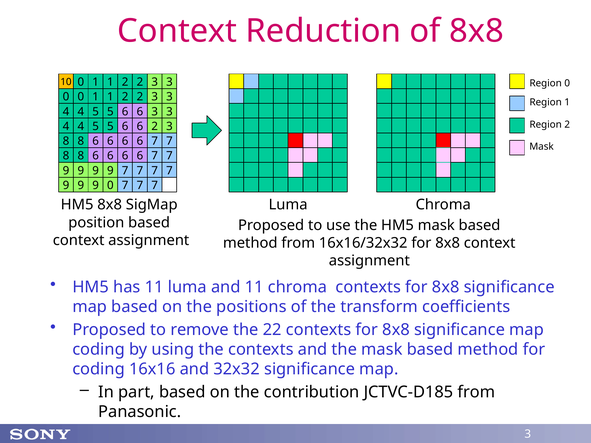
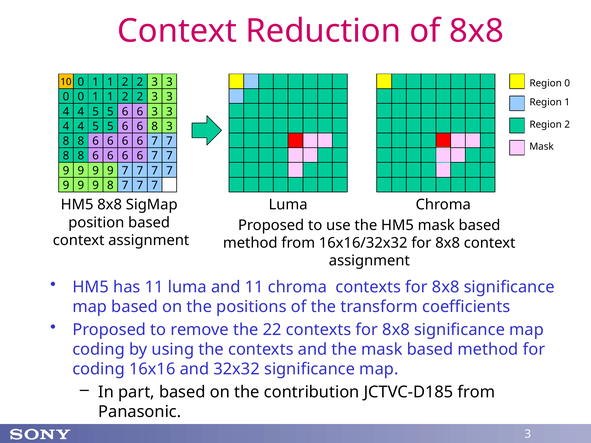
6 2: 2 -> 8 (155, 126)
9 0: 0 -> 8 (110, 185)
